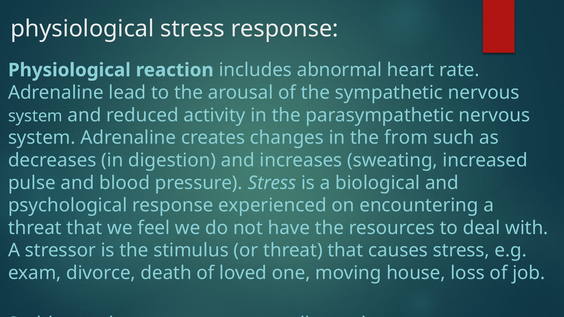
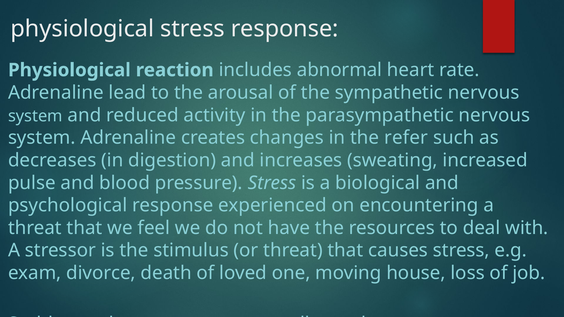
from: from -> refer (406, 138)
